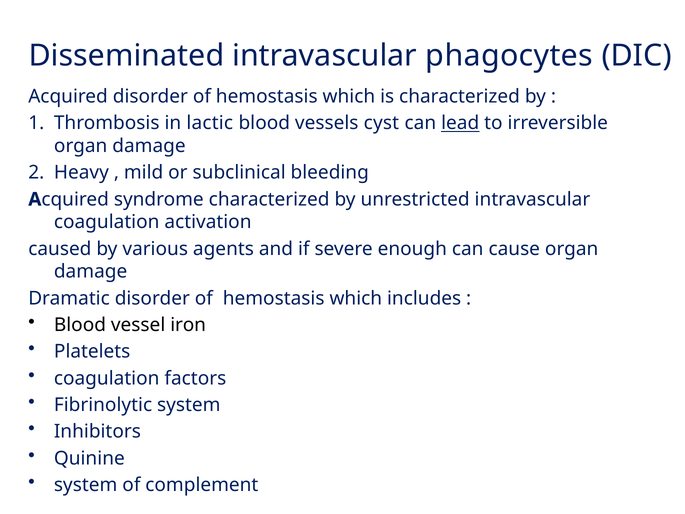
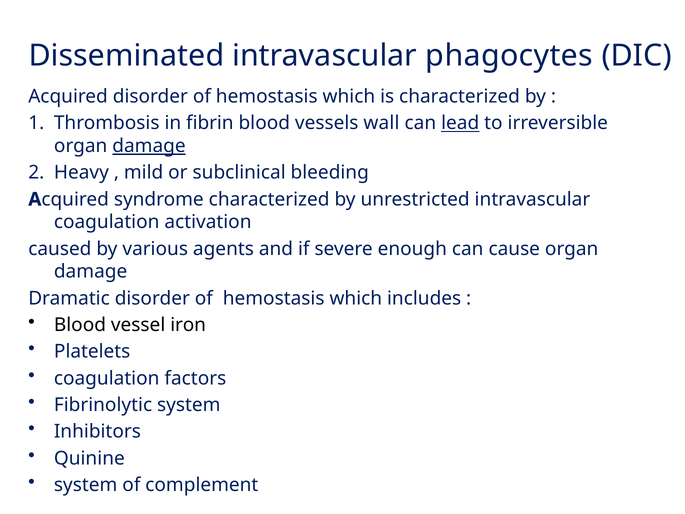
lactic: lactic -> fibrin (210, 123)
cyst: cyst -> wall (381, 123)
damage underline: none -> present (149, 146)
